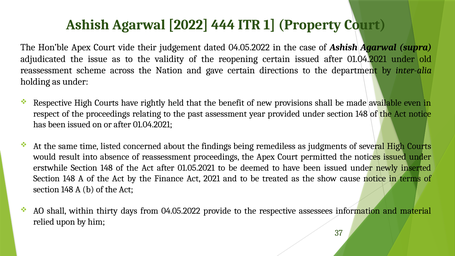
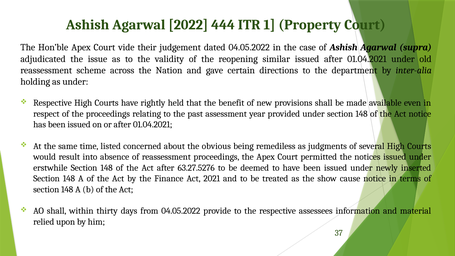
reopening certain: certain -> similar (276, 59)
findings: findings -> obvious (216, 146)
01.05.2021: 01.05.2021 -> 63.27.5276 (196, 168)
